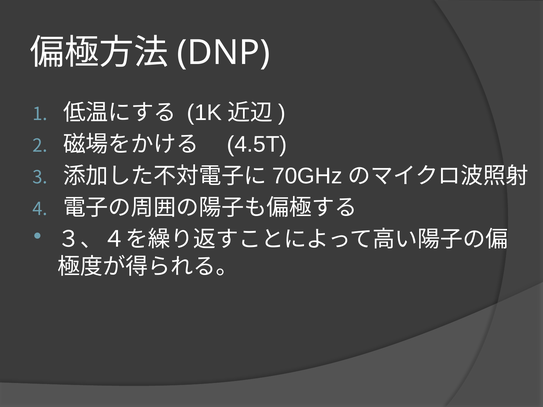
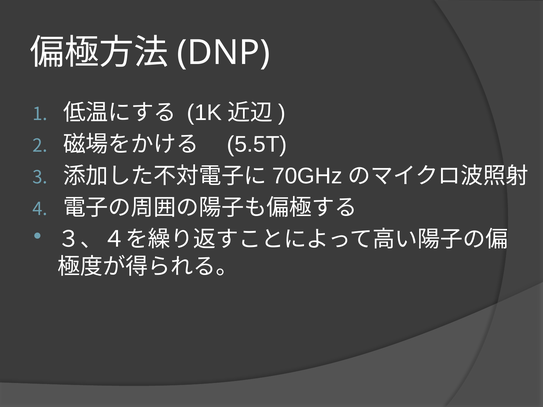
4.5T: 4.5T -> 5.5T (257, 145)
